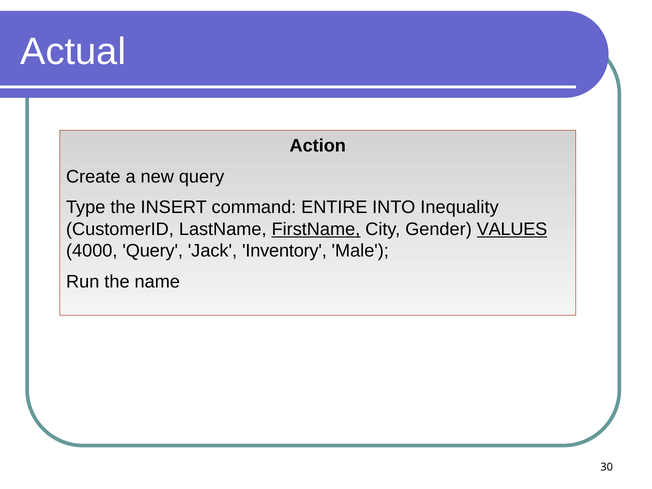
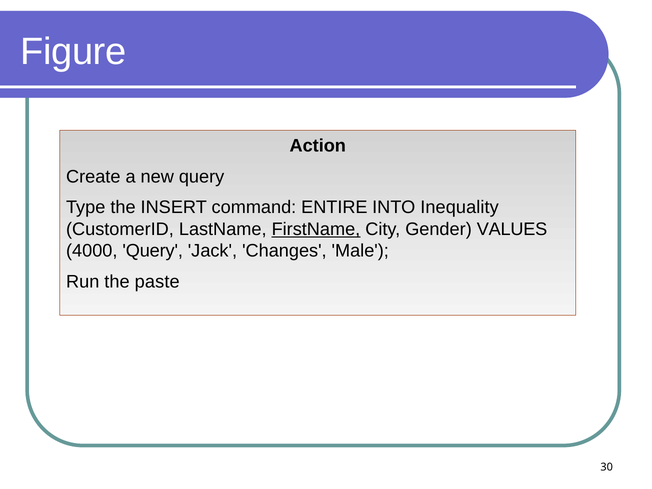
Actual: Actual -> Figure (73, 52)
VALUES underline: present -> none (512, 229)
Inventory: Inventory -> Changes (284, 251)
name: name -> paste (157, 282)
